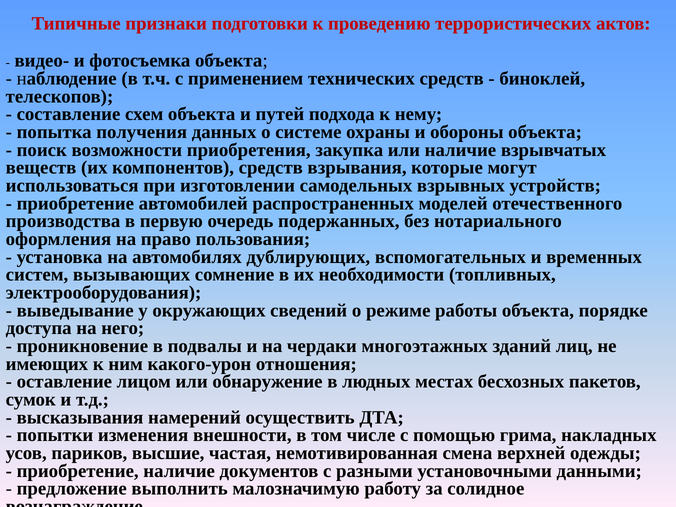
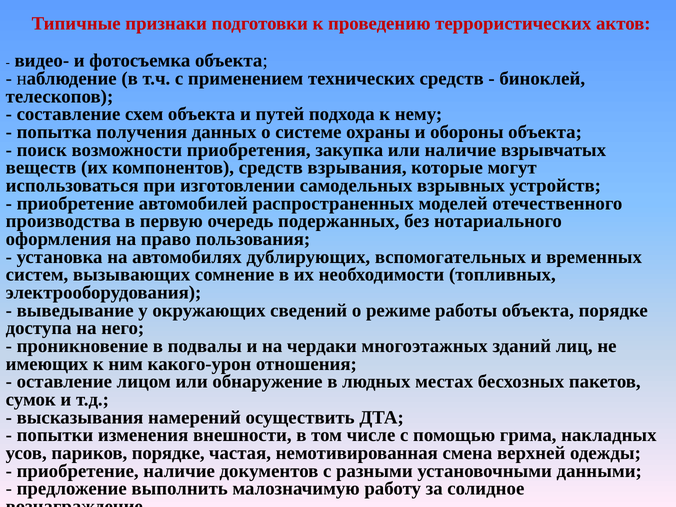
париков высшие: высшие -> порядке (168, 453)
